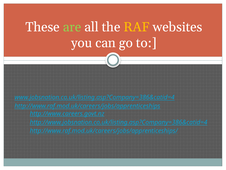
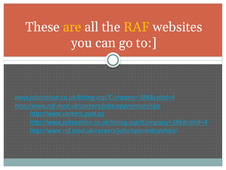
are colour: light green -> yellow (72, 27)
